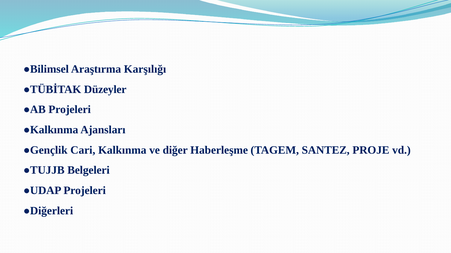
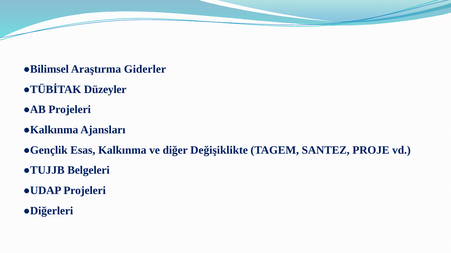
Karşılığı: Karşılığı -> Giderler (145, 69)
Cari: Cari -> Esas (83, 150)
Haberleşme: Haberleşme -> Değişiklikte (219, 150)
